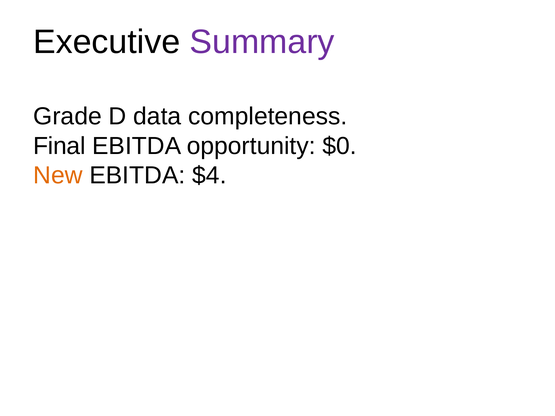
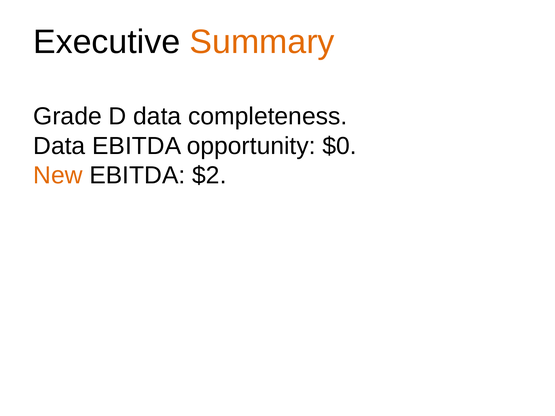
Summary colour: purple -> orange (262, 42)
Final: Final -> Data (59, 146)
$4: $4 -> $2 (209, 176)
